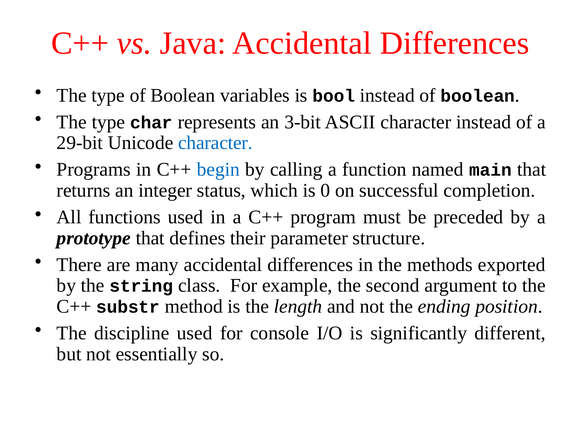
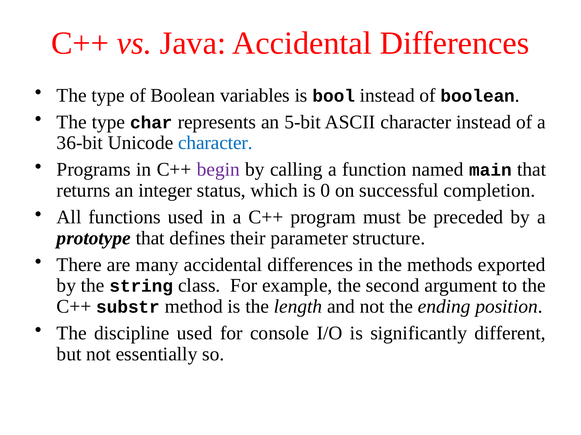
3-bit: 3-bit -> 5-bit (303, 122)
29-bit: 29-bit -> 36-bit (80, 143)
begin colour: blue -> purple (218, 170)
